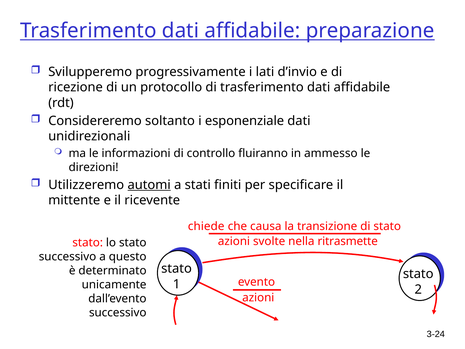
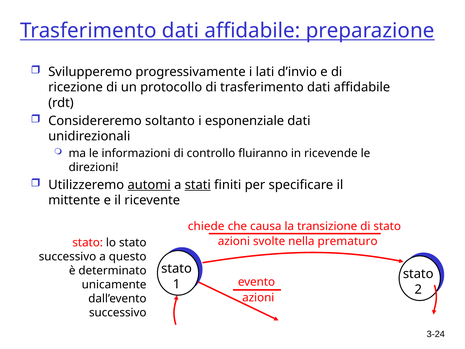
ammesso: ammesso -> ricevende (331, 153)
stati underline: none -> present (198, 185)
ritrasmette: ritrasmette -> prematuro (348, 241)
